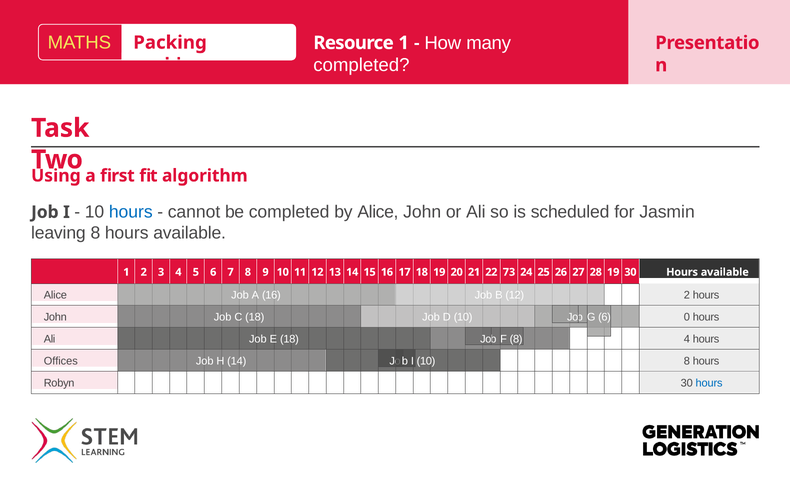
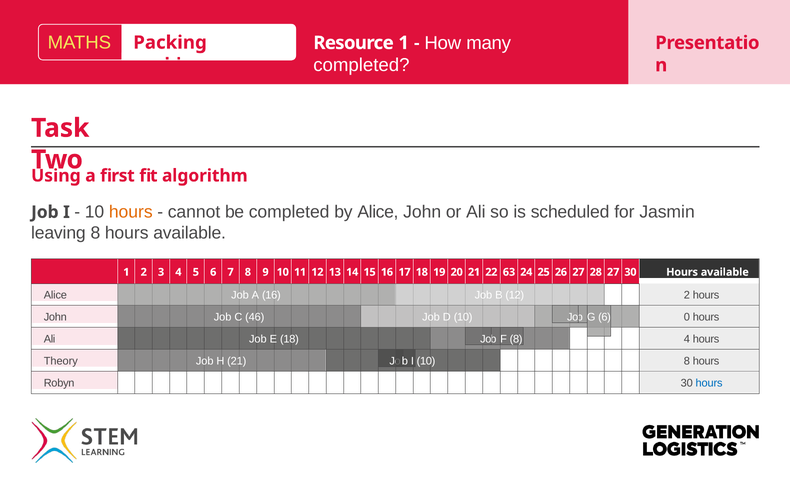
hours colour: blue -> orange (131, 212)
73: 73 -> 63 (509, 272)
15 19: 19 -> 27 (613, 272)
C 18: 18 -> 46 (255, 317)
Offices: Offices -> Theory (61, 361)
H 14: 14 -> 21 (237, 361)
